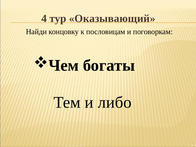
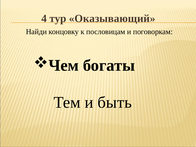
либо: либо -> быть (115, 102)
